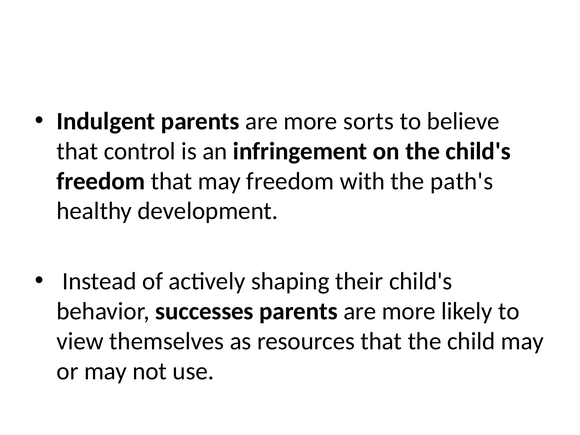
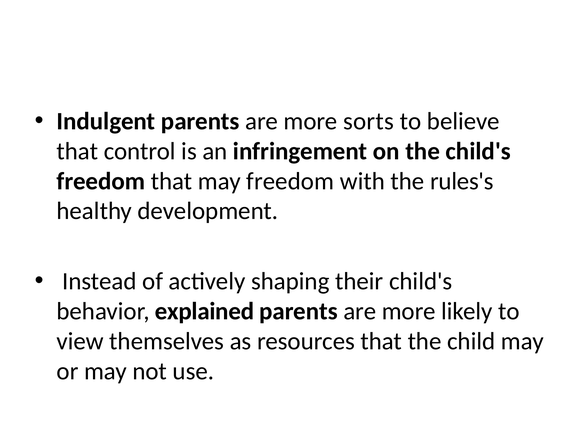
path's: path's -> rules's (462, 181)
successes: successes -> explained (204, 311)
